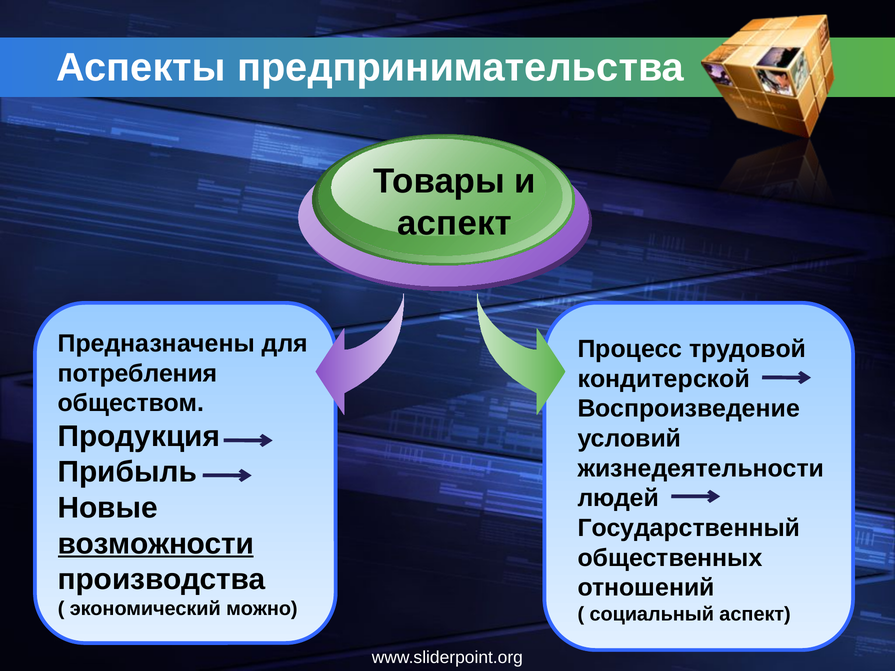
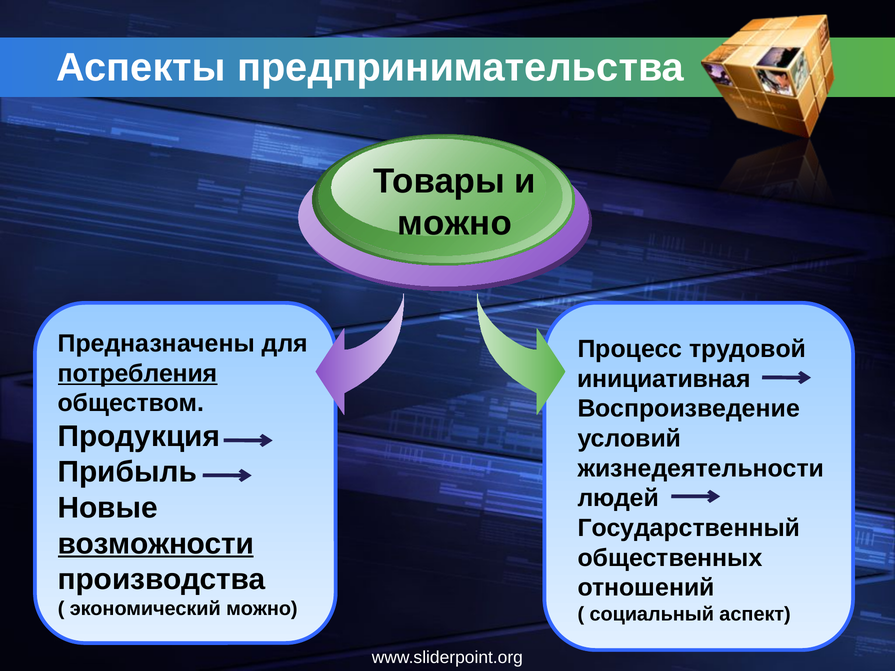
аспект: аспект -> можно (455, 223)
потребления underline: none -> present (138, 373)
кондитерской: кондитерской -> инициативная (664, 379)
